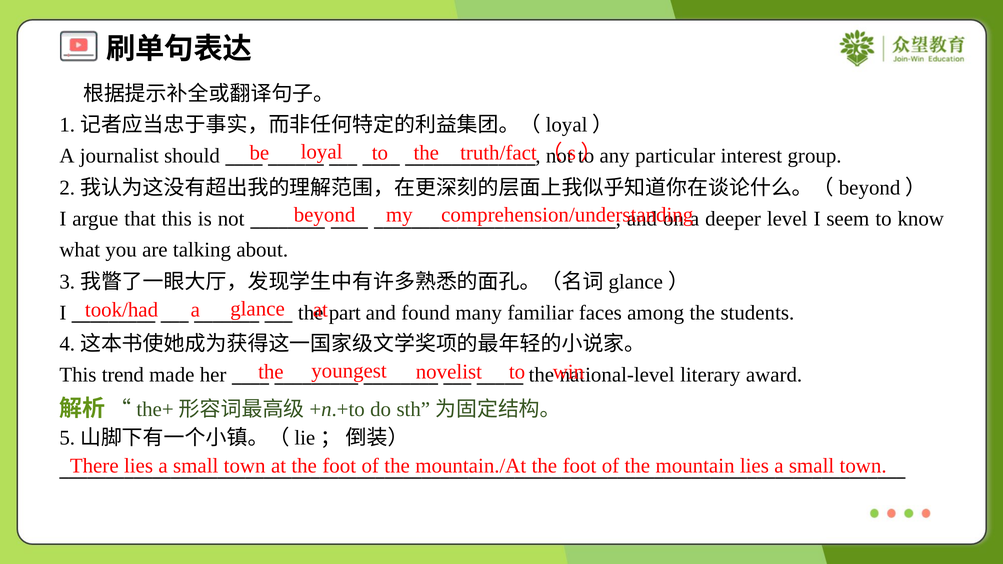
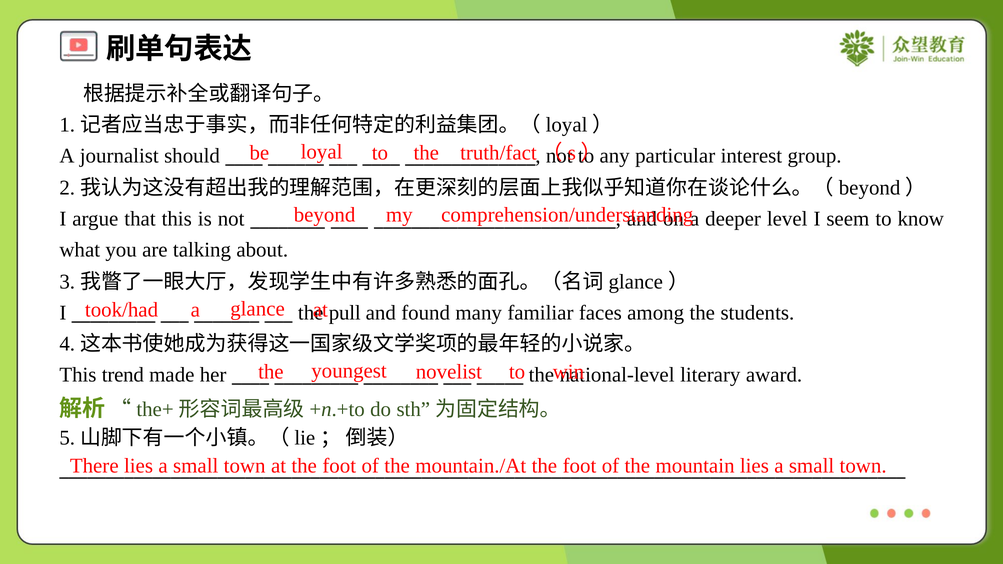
part: part -> pull (345, 313)
